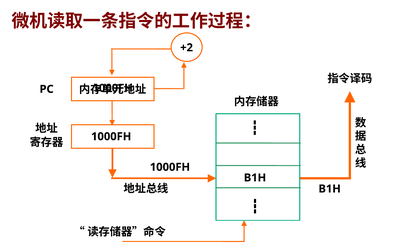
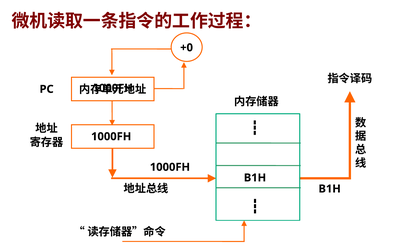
+2: +2 -> +0 (187, 48)
